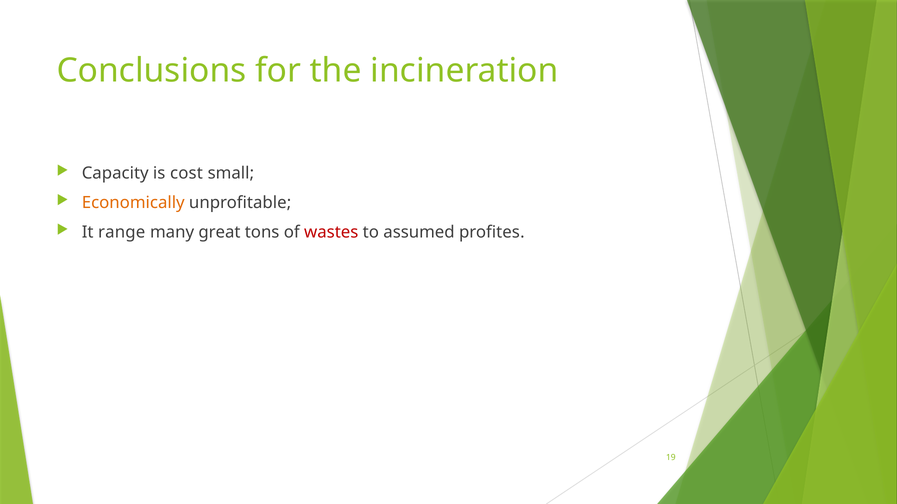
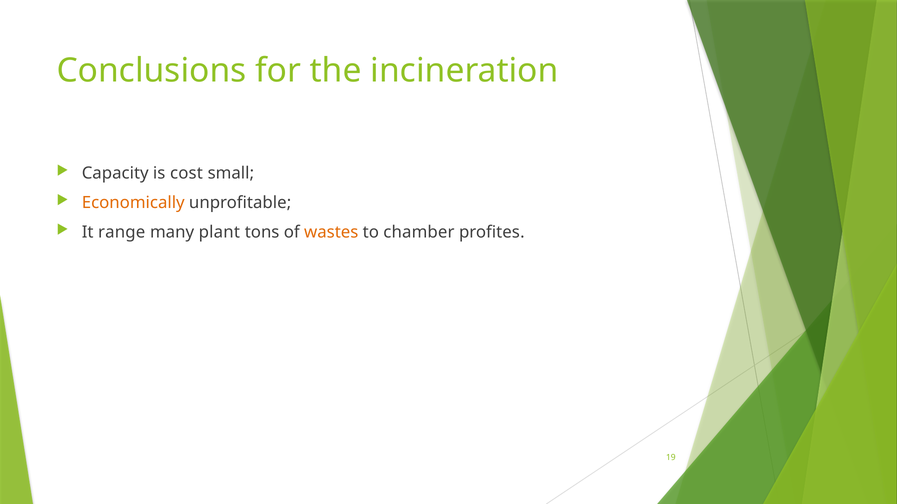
great: great -> plant (219, 233)
wastes colour: red -> orange (331, 233)
assumed: assumed -> chamber (419, 233)
